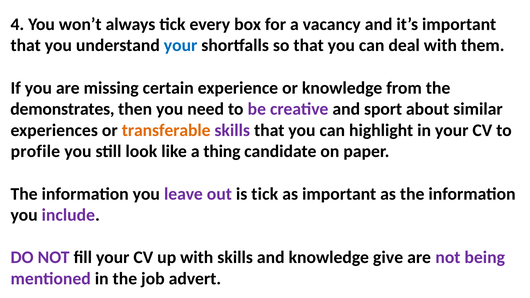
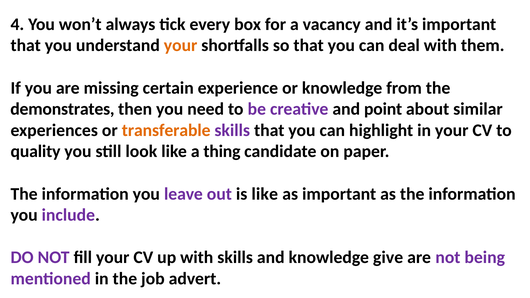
your colour: blue -> orange (181, 45)
sport: sport -> point (383, 109)
profile: profile -> quality (36, 152)
is tick: tick -> like (265, 194)
